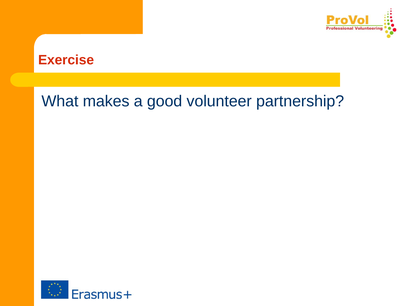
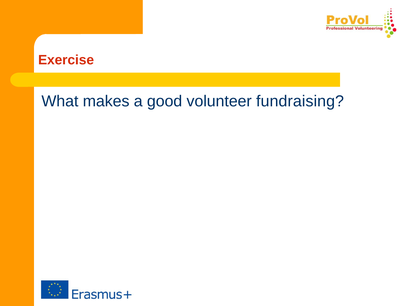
partnership: partnership -> fundraising (300, 101)
